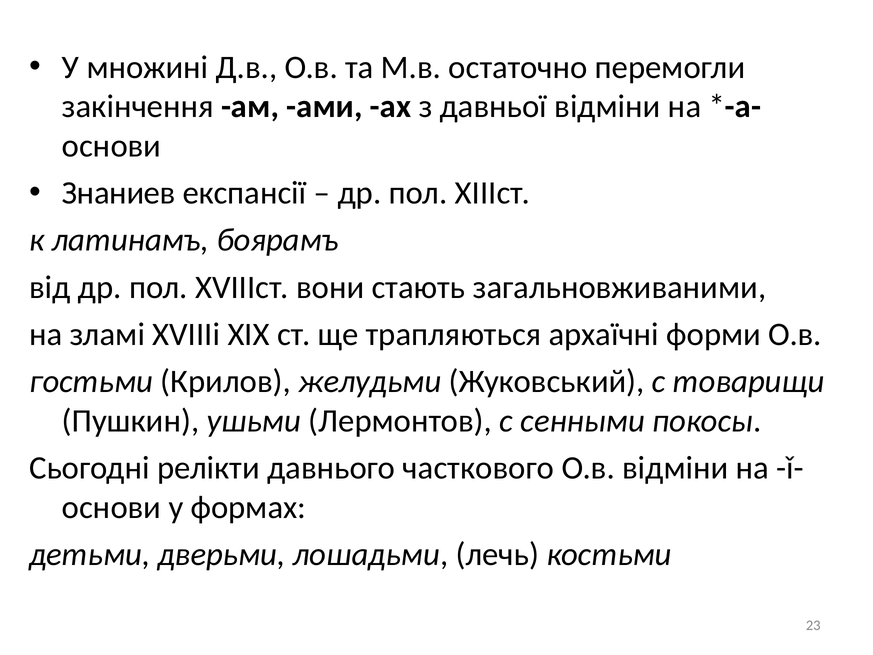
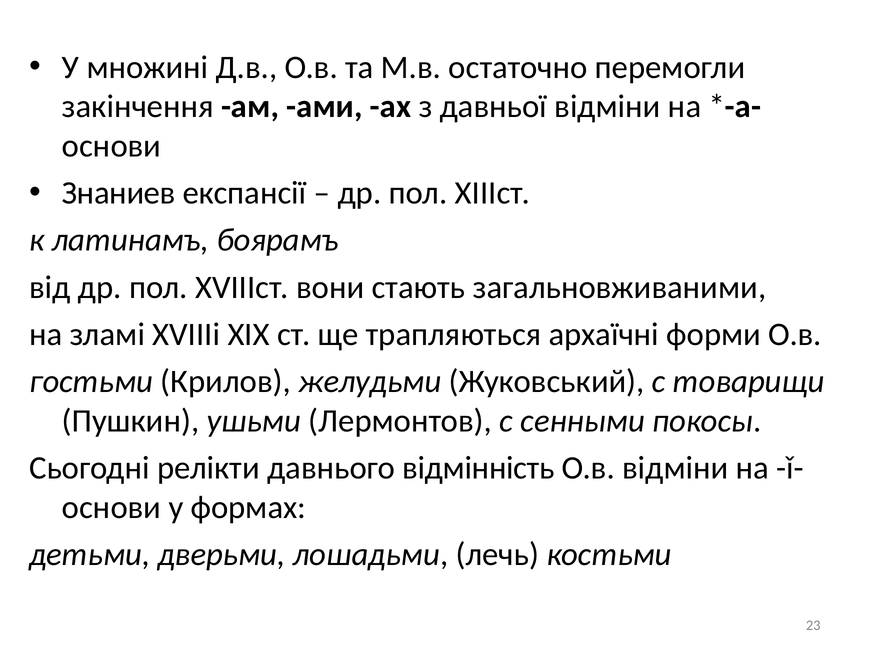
часткового: часткового -> відмінність (479, 468)
